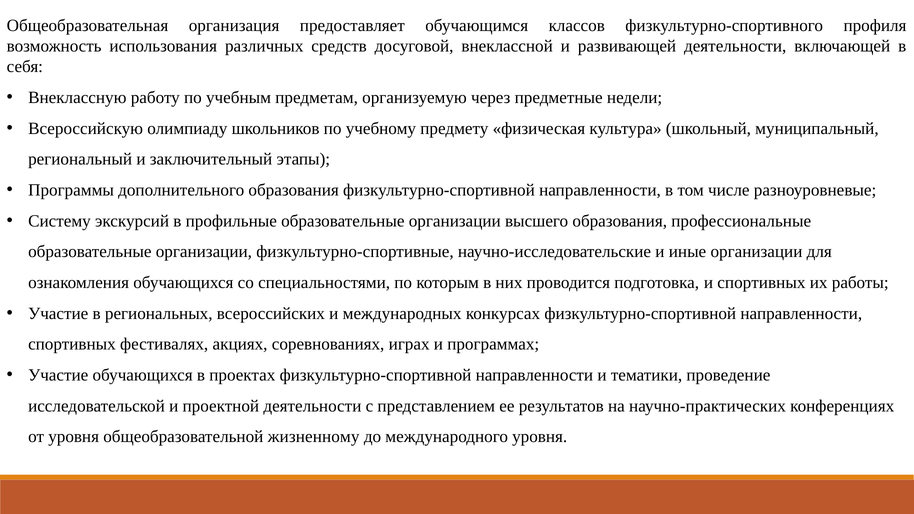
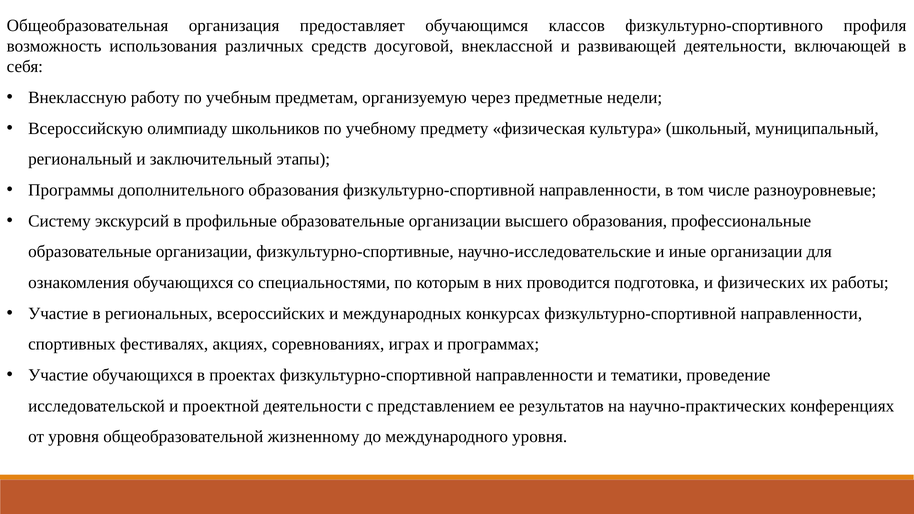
и спортивных: спортивных -> физических (761, 283)
